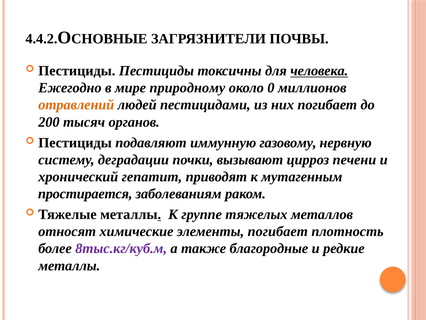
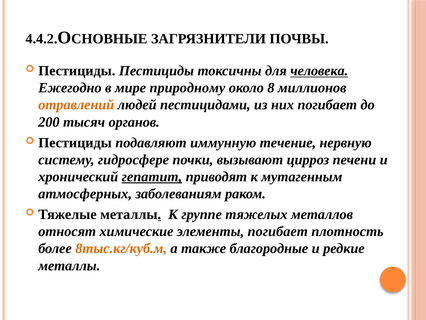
0: 0 -> 8 (271, 88)
газовому: газовому -> течение (288, 142)
деградации: деградации -> гидросфере (133, 159)
гепатит underline: none -> present (152, 177)
простирается: простирается -> атмосферных (85, 194)
8тыс.кг/куб.м colour: purple -> orange (121, 248)
